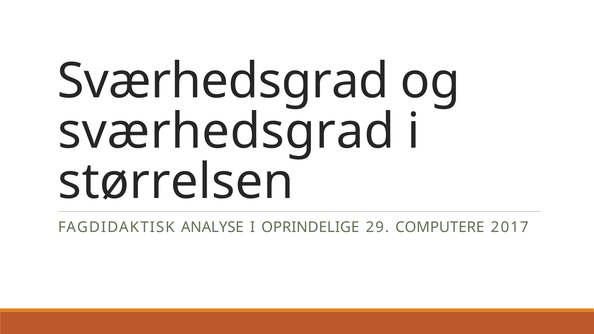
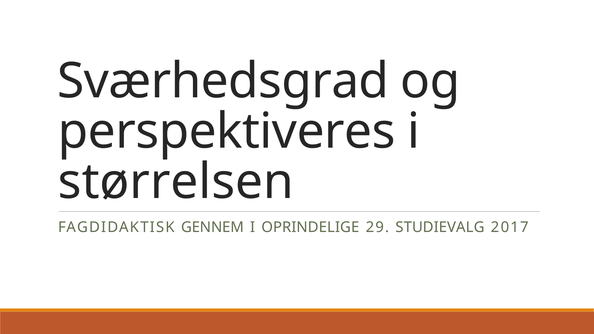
sværhedsgrad: sværhedsgrad -> perspektiveres (227, 132)
ANALYSE: ANALYSE -> GENNEM (212, 227)
COMPUTERE: COMPUTERE -> STUDIEVALG (440, 227)
